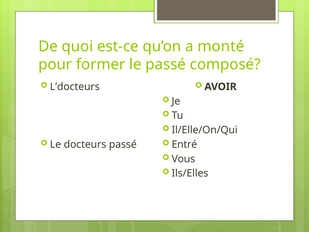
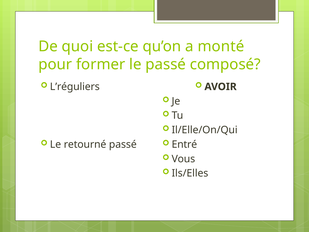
L’docteurs: L’docteurs -> L’réguliers (75, 87)
docteurs: docteurs -> retourné (85, 144)
